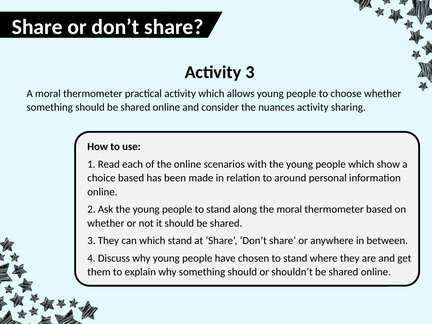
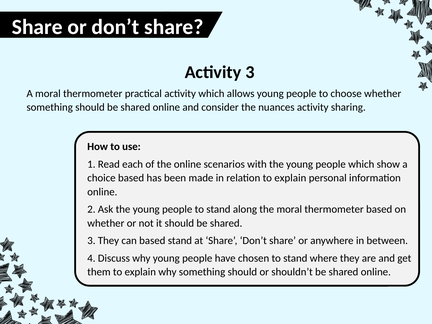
relation to around: around -> explain (290, 178)
can which: which -> based (152, 241)
